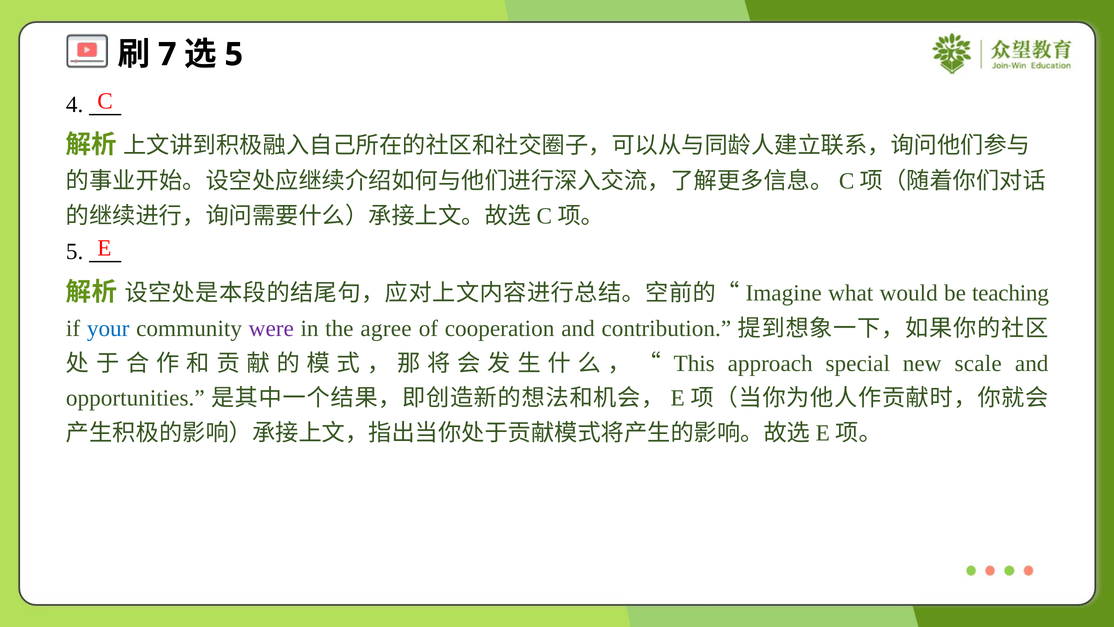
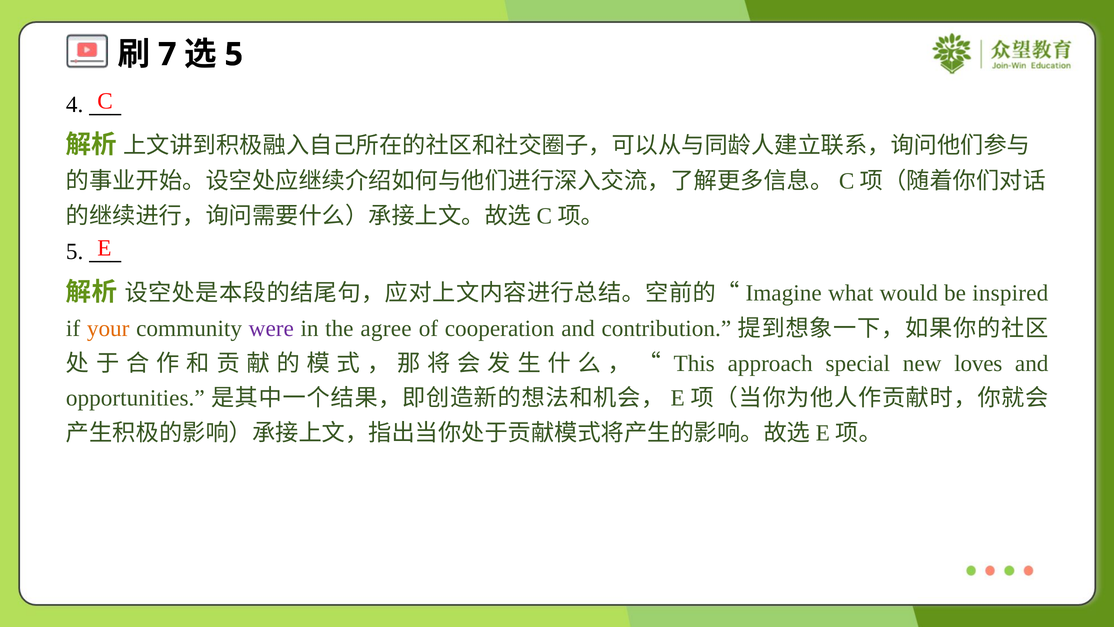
teaching: teaching -> inspired (1010, 293)
your colour: blue -> orange (108, 328)
scale: scale -> loves (978, 363)
